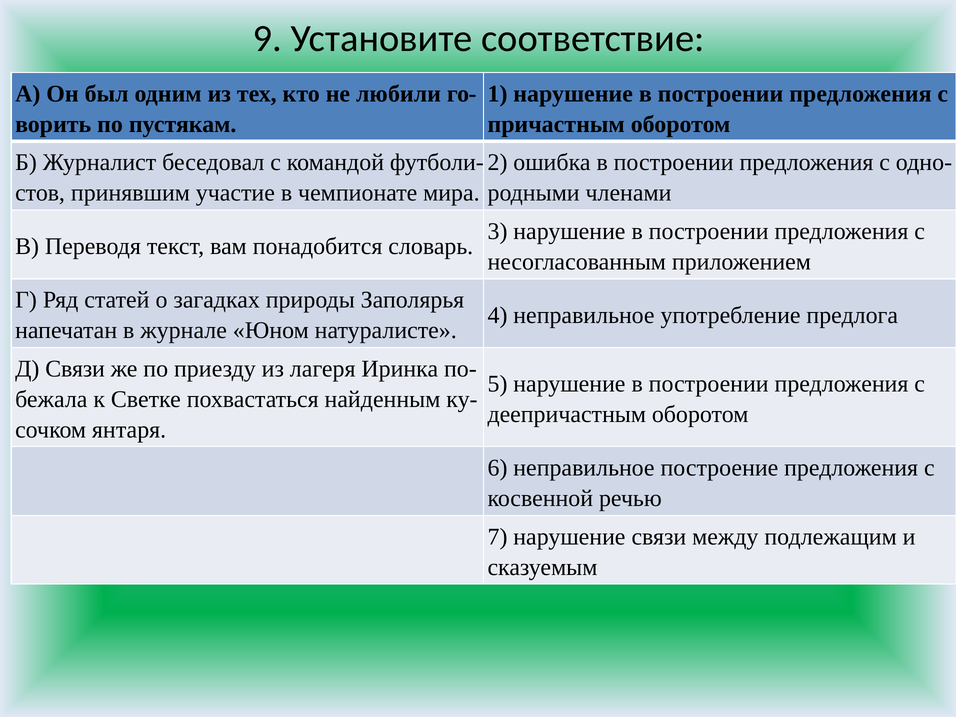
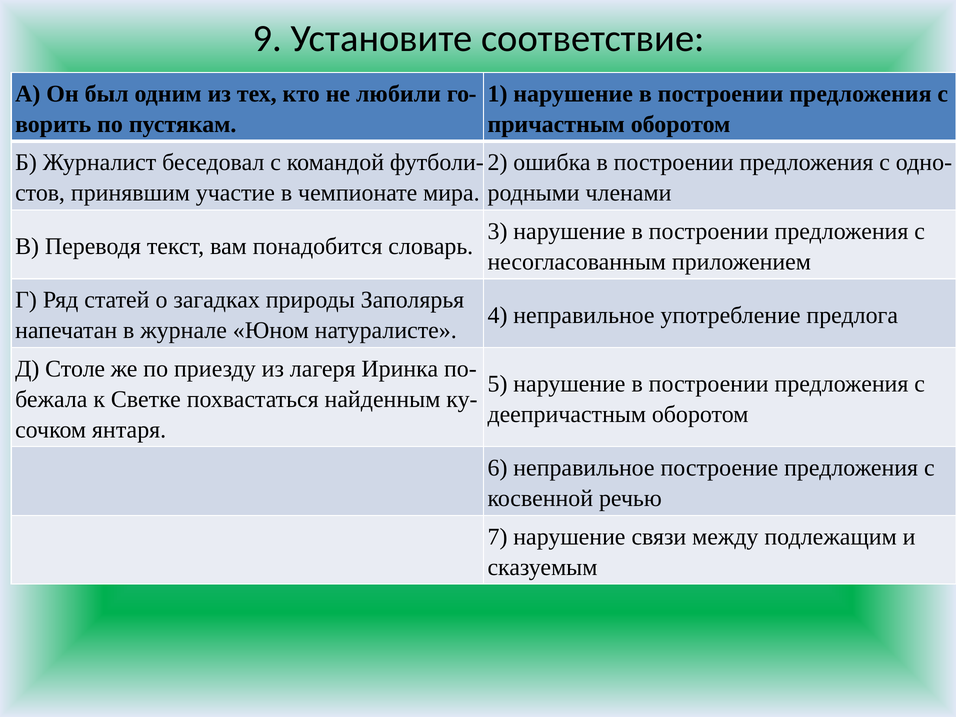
Д Связи: Связи -> Столе (75, 369)
